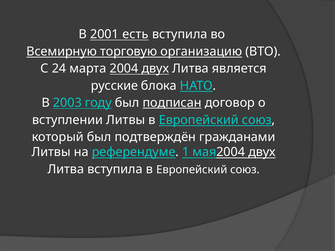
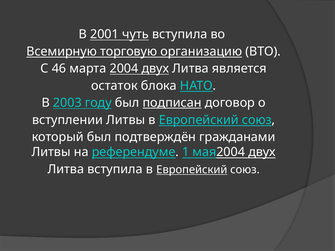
есть: есть -> чуть (135, 34)
24: 24 -> 46 (59, 69)
русские: русские -> остаток (114, 86)
Европейский underline: none -> present (192, 170)
